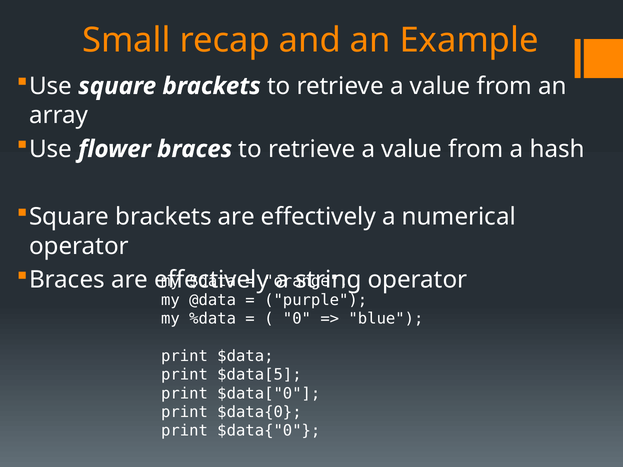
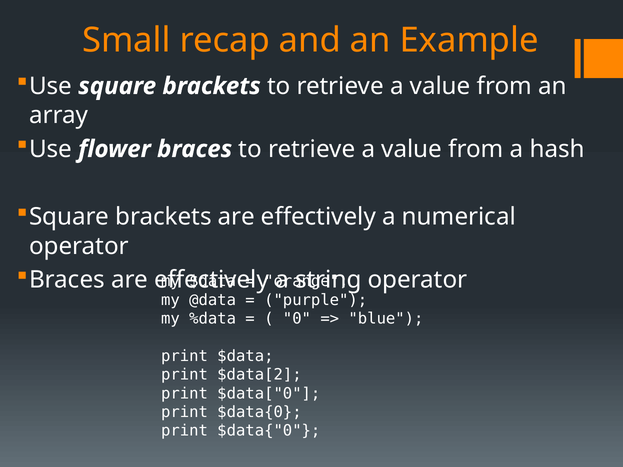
$data[5: $data[5 -> $data[2 (259, 375)
